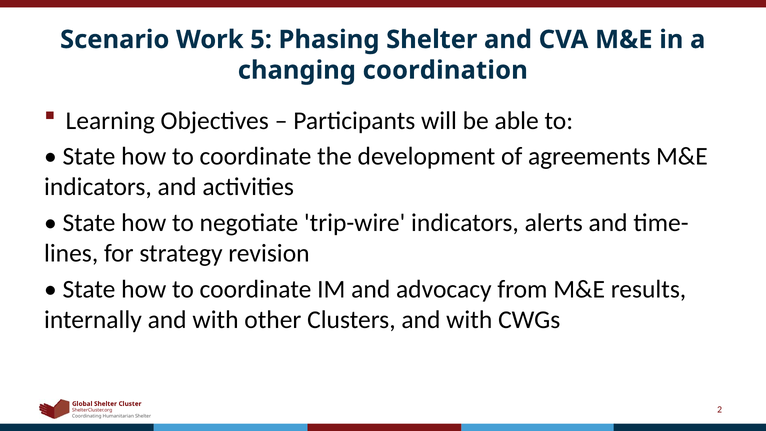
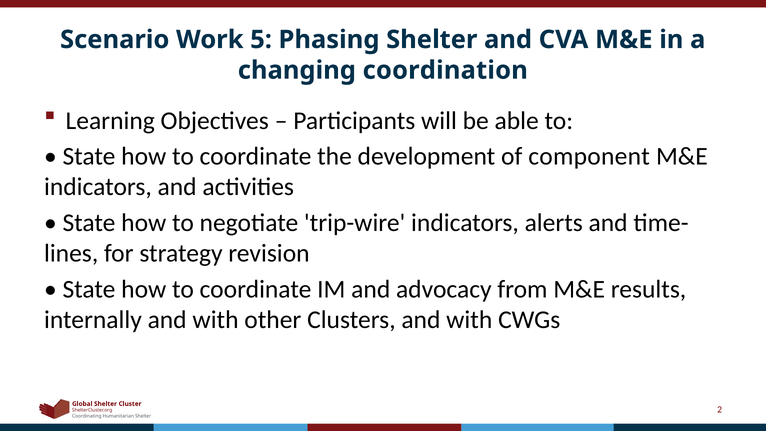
agreements: agreements -> component (589, 156)
